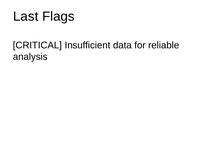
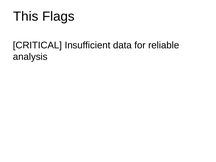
Last: Last -> This (26, 16)
